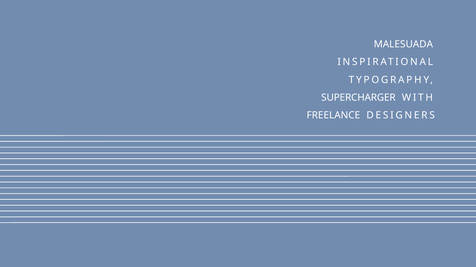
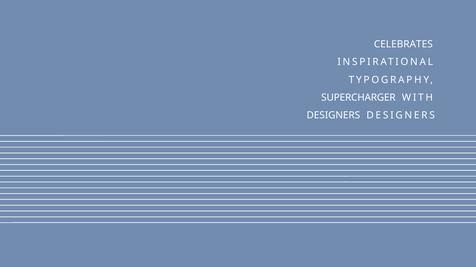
MALESUADA: MALESUADA -> CELEBRATES (403, 44)
FREELANCE: FREELANCE -> DESIGNERS (333, 116)
